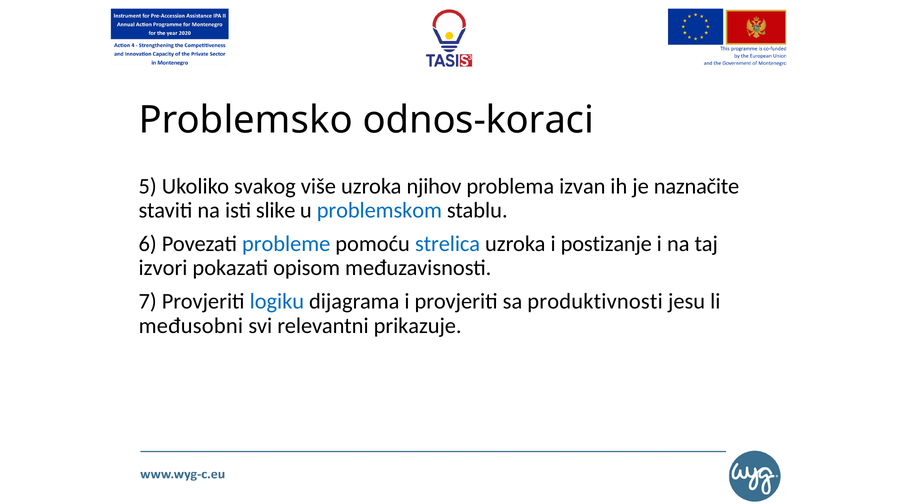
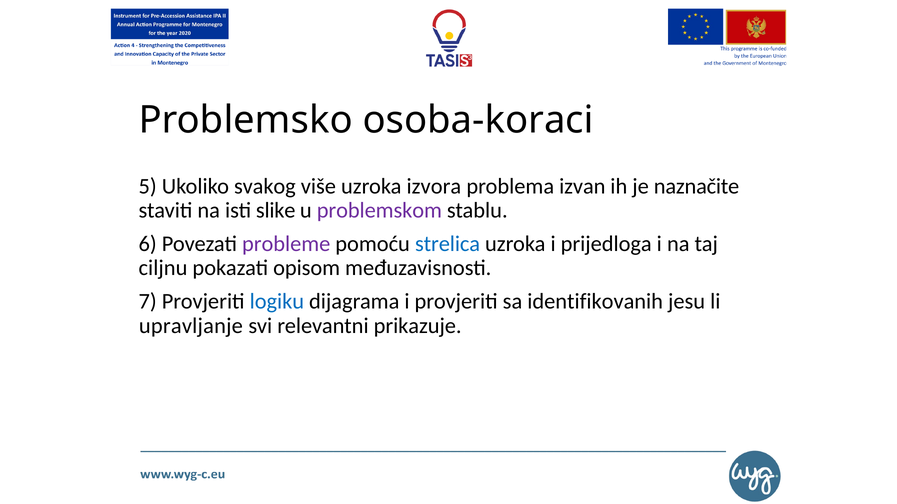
odnos-koraci: odnos-koraci -> osoba-koraci (478, 120)
njihov: njihov -> izvora (434, 186)
problemskom colour: blue -> purple (379, 211)
probleme colour: blue -> purple (286, 244)
postizanje: postizanje -> prijedloga (606, 244)
izvori: izvori -> ciljnu (163, 268)
produktivnosti: produktivnosti -> identifikovanih (595, 302)
međusobni: međusobni -> upravljanje (191, 326)
